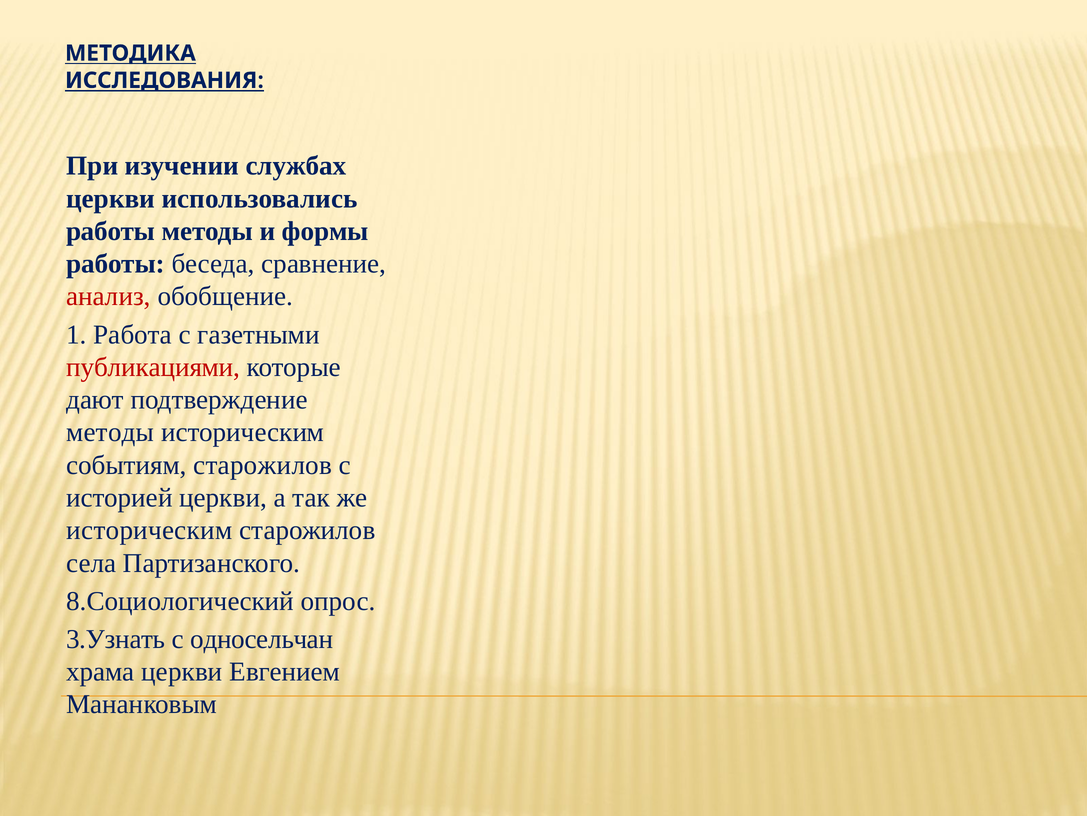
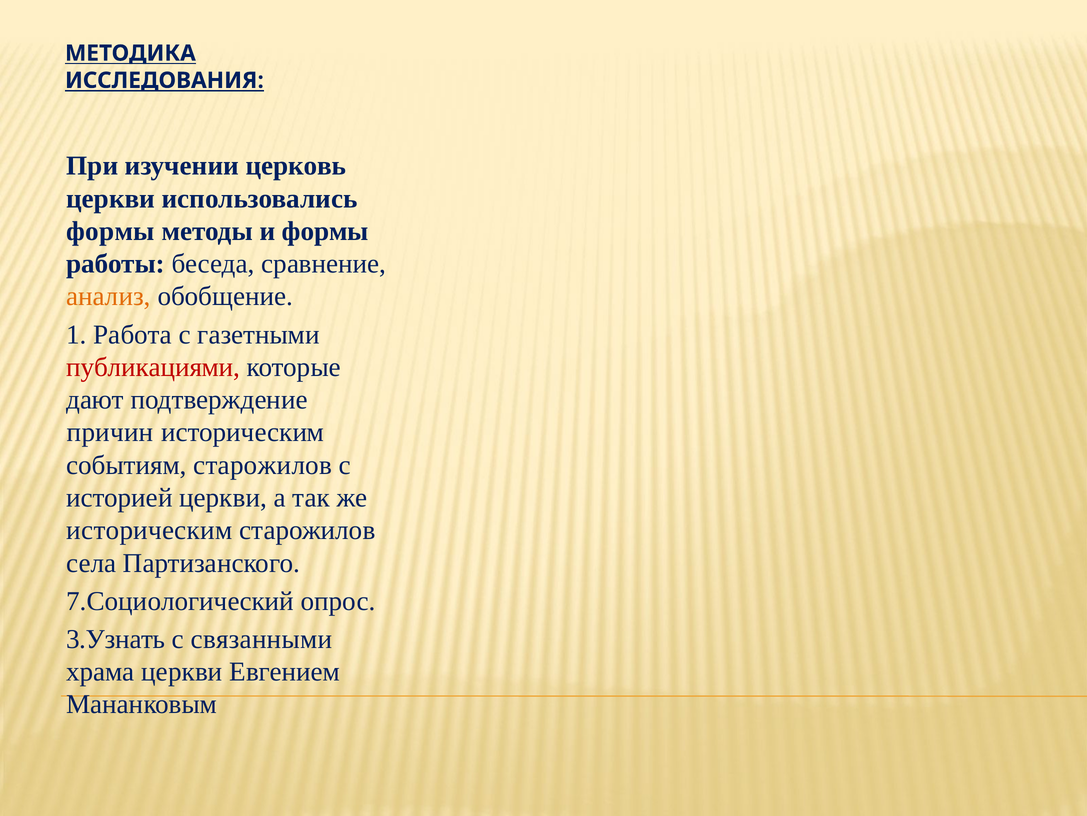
службах: службах -> церковь (296, 166)
работы: работы -> формы (110, 231)
анализ colour: red -> orange (109, 296)
методы: методы -> причин (110, 432)
8.Социологический: 8.Социологический -> 7.Социологический (180, 601)
односельчан: односельчан -> связанными (262, 639)
